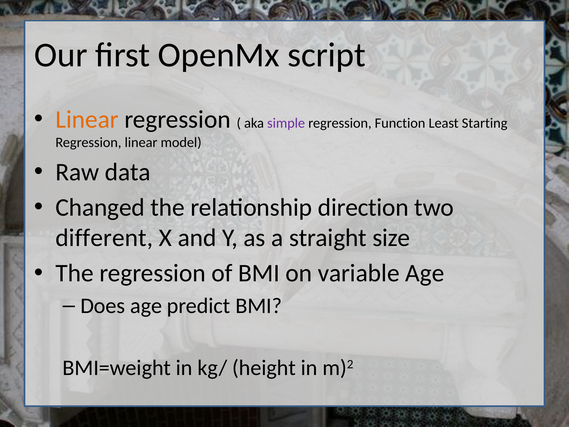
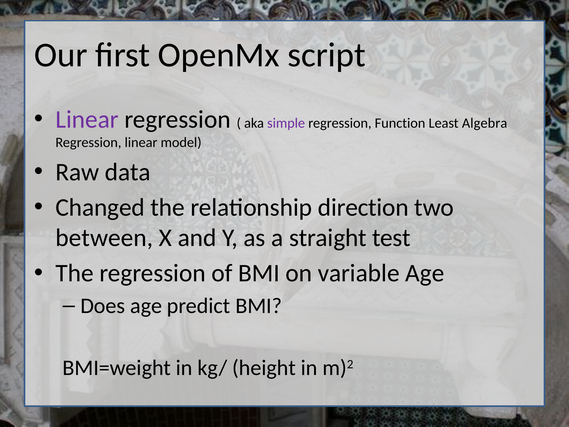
Linear colour: orange -> purple (87, 119)
Starting: Starting -> Algebra (485, 123)
different: different -> between (104, 238)
size: size -> test (391, 238)
